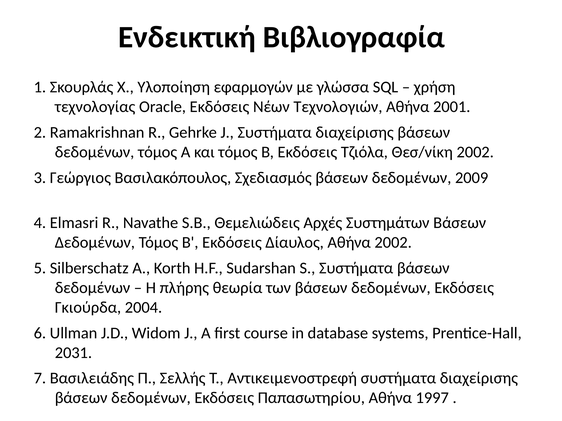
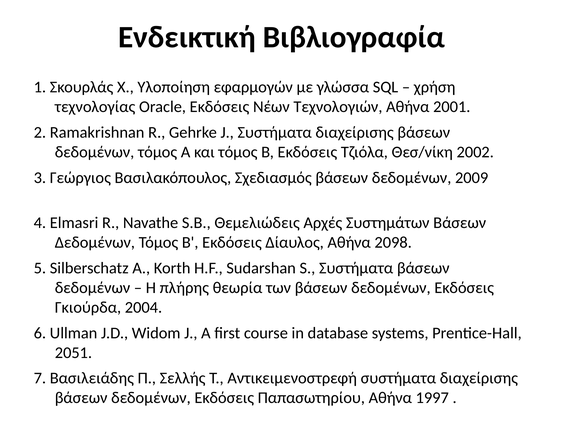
Αθήνα 2002: 2002 -> 2098 (393, 243)
2031: 2031 -> 2051 (73, 353)
